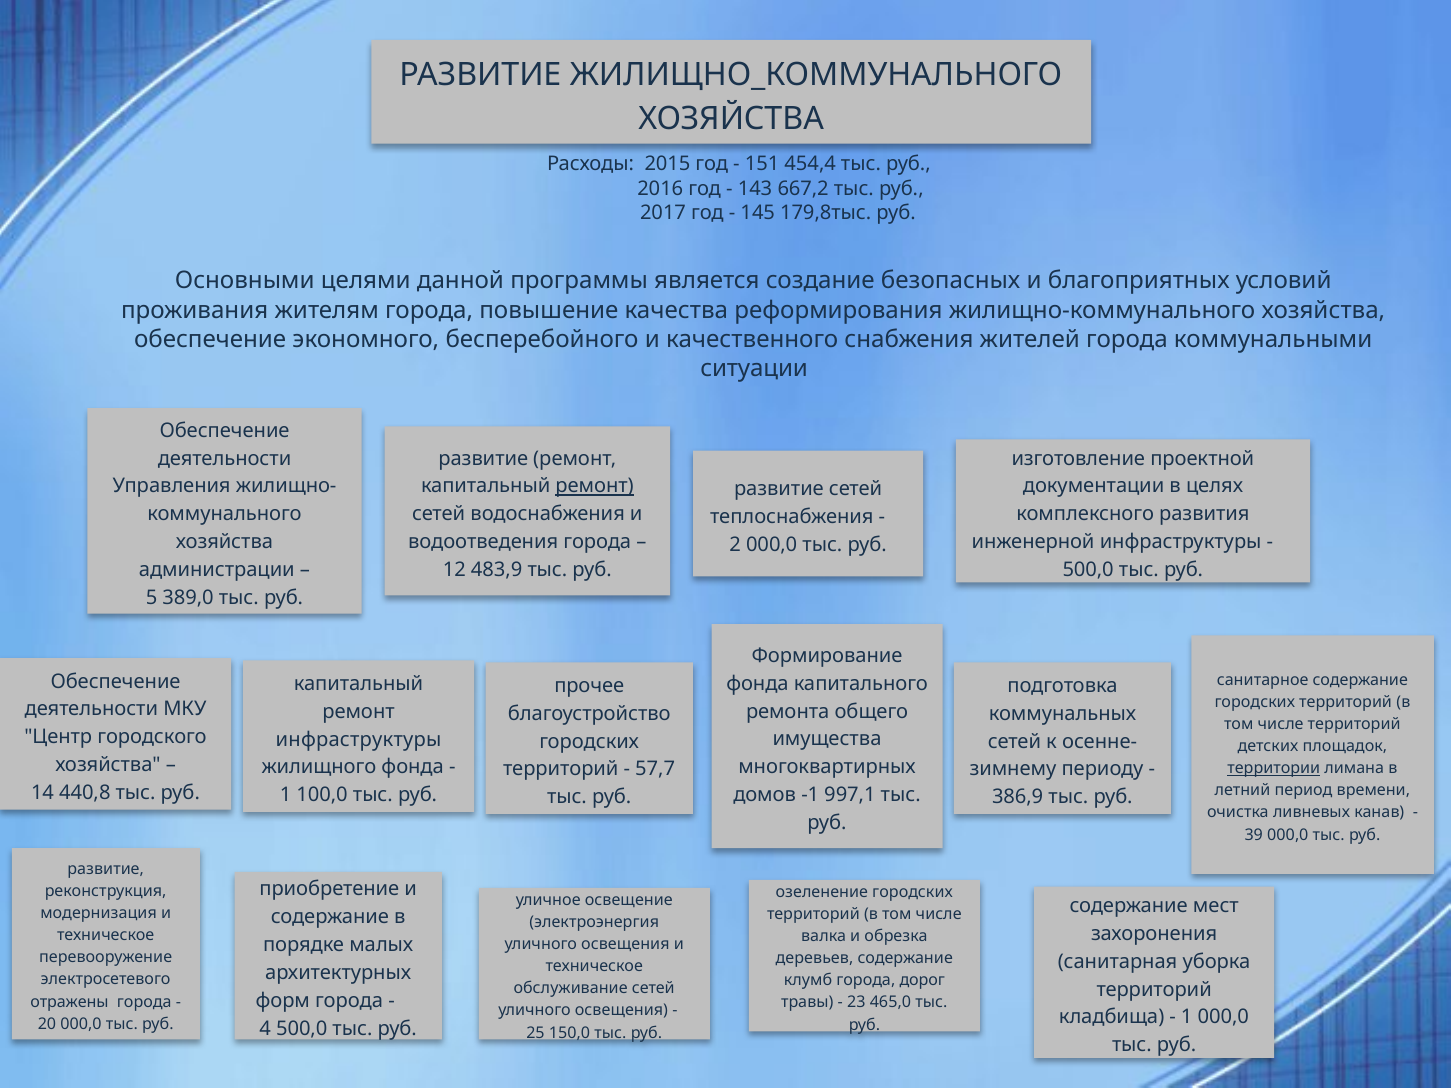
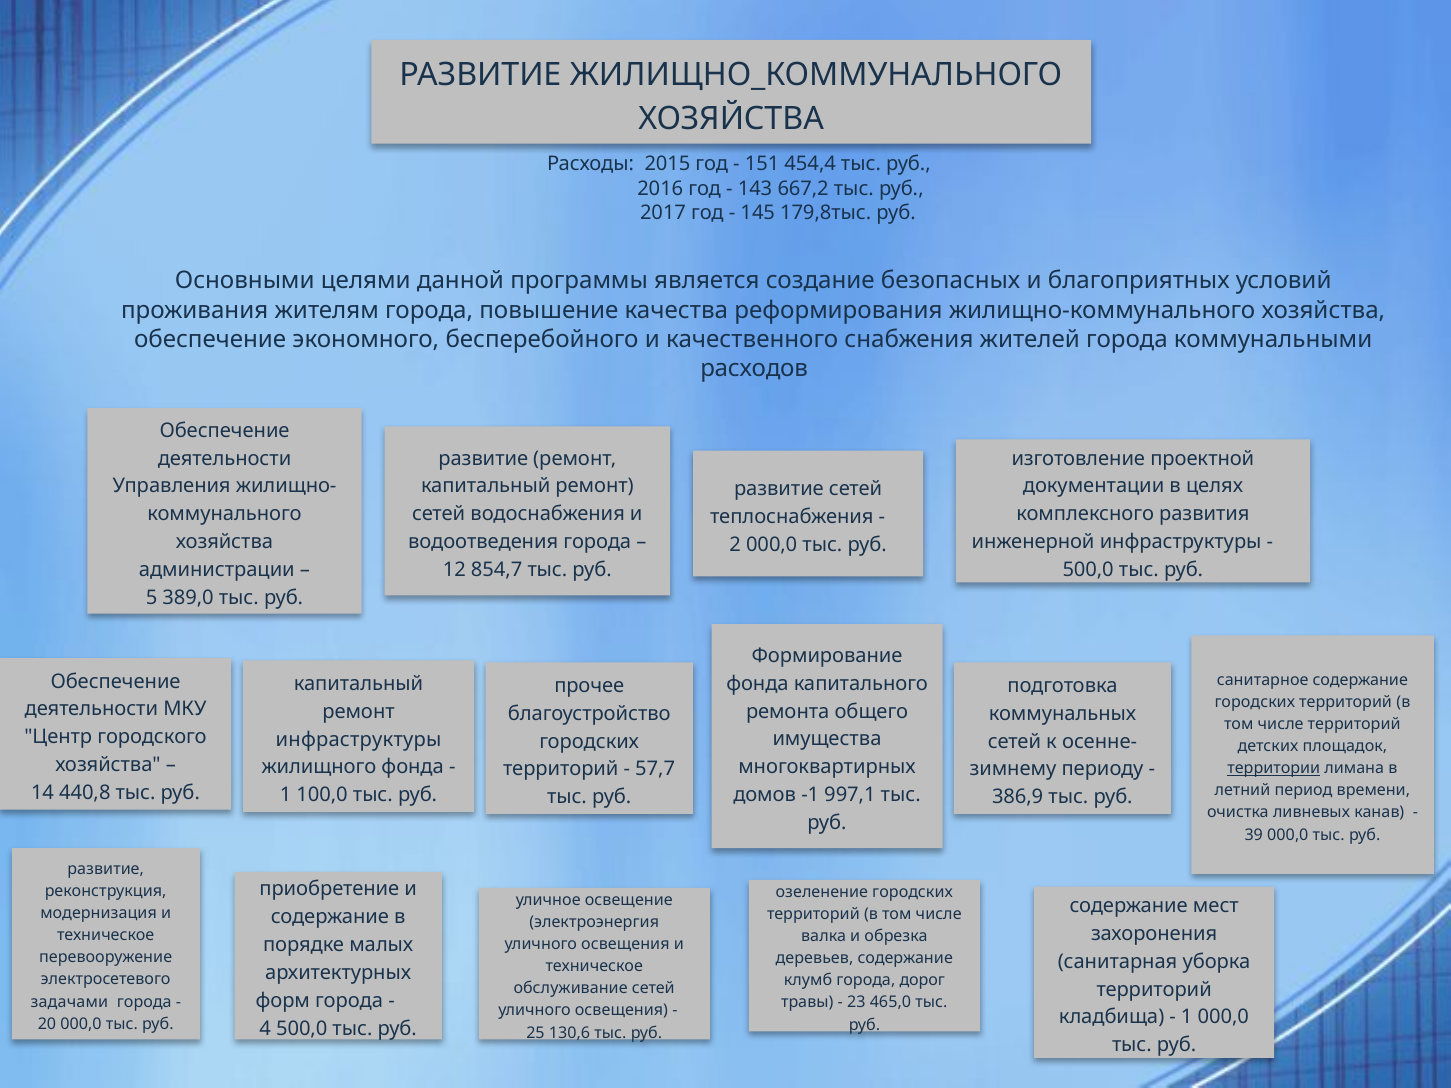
ситуации: ситуации -> расходов (754, 368)
ремонт underline: present -> none (595, 486)
483,9: 483,9 -> 854,7 (497, 570)
отражены: отражены -> задачами (69, 1002)
150,0: 150,0 -> 130,6 (570, 1033)
